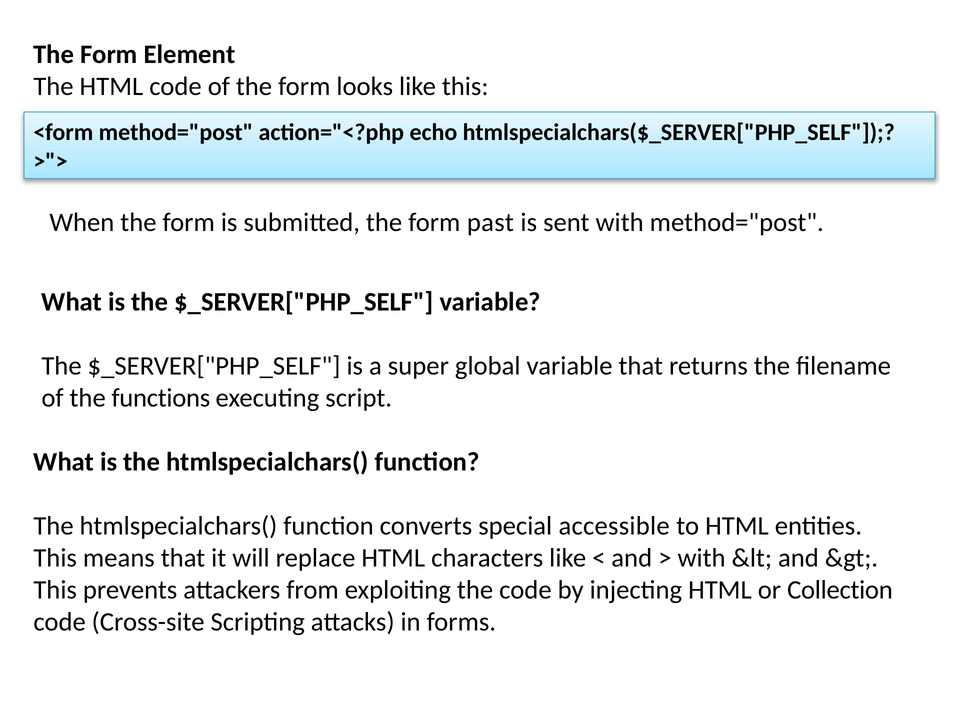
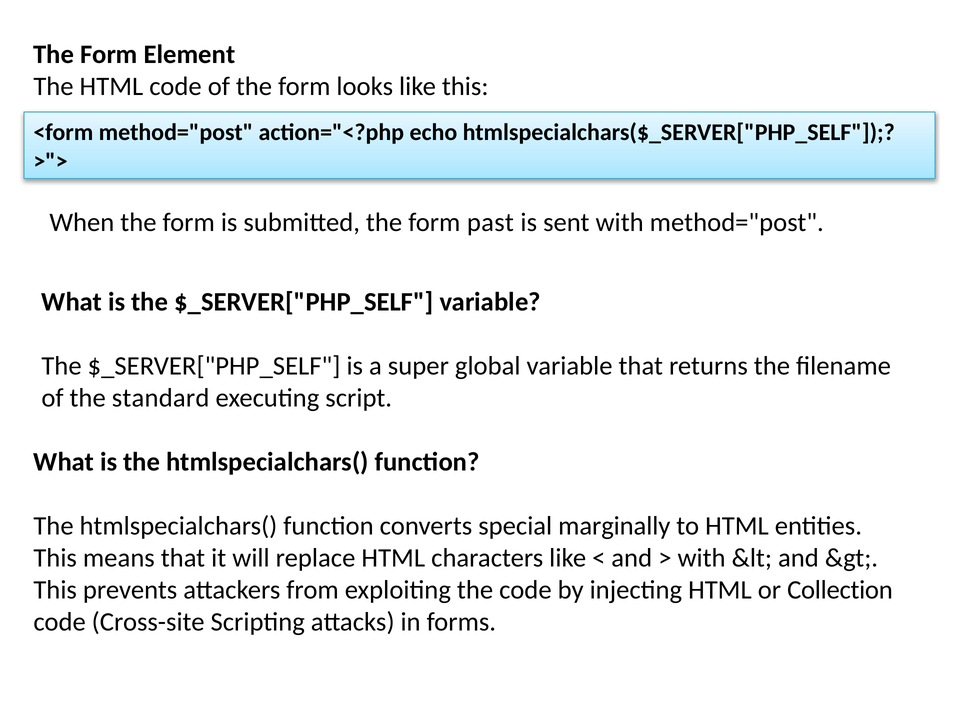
functions: functions -> standard (161, 398)
accessible: accessible -> marginally (614, 526)
